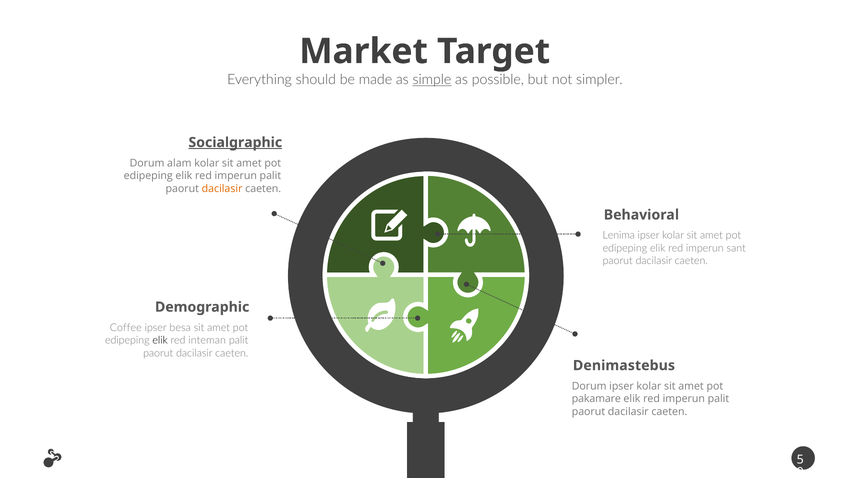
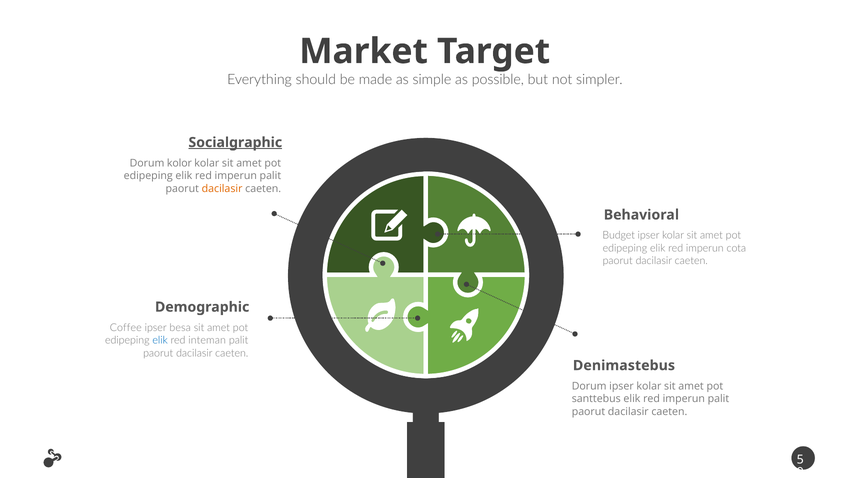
simple underline: present -> none (432, 80)
alam: alam -> kolor (179, 163)
Lenima: Lenima -> Budget (619, 236)
sant: sant -> cota (736, 248)
elik colour: black -> blue (160, 340)
pakamare: pakamare -> santtebus (596, 399)
